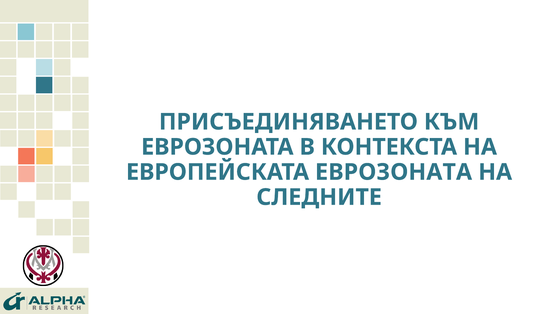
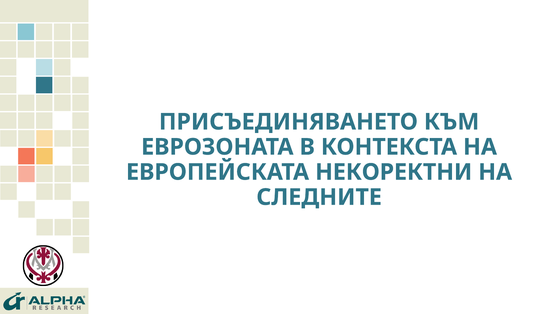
ЕВРОПЕЙСКАТА ЕВРОЗОНАТА: ЕВРОЗОНАТА -> НЕКОРЕКТНИ (394, 172)
